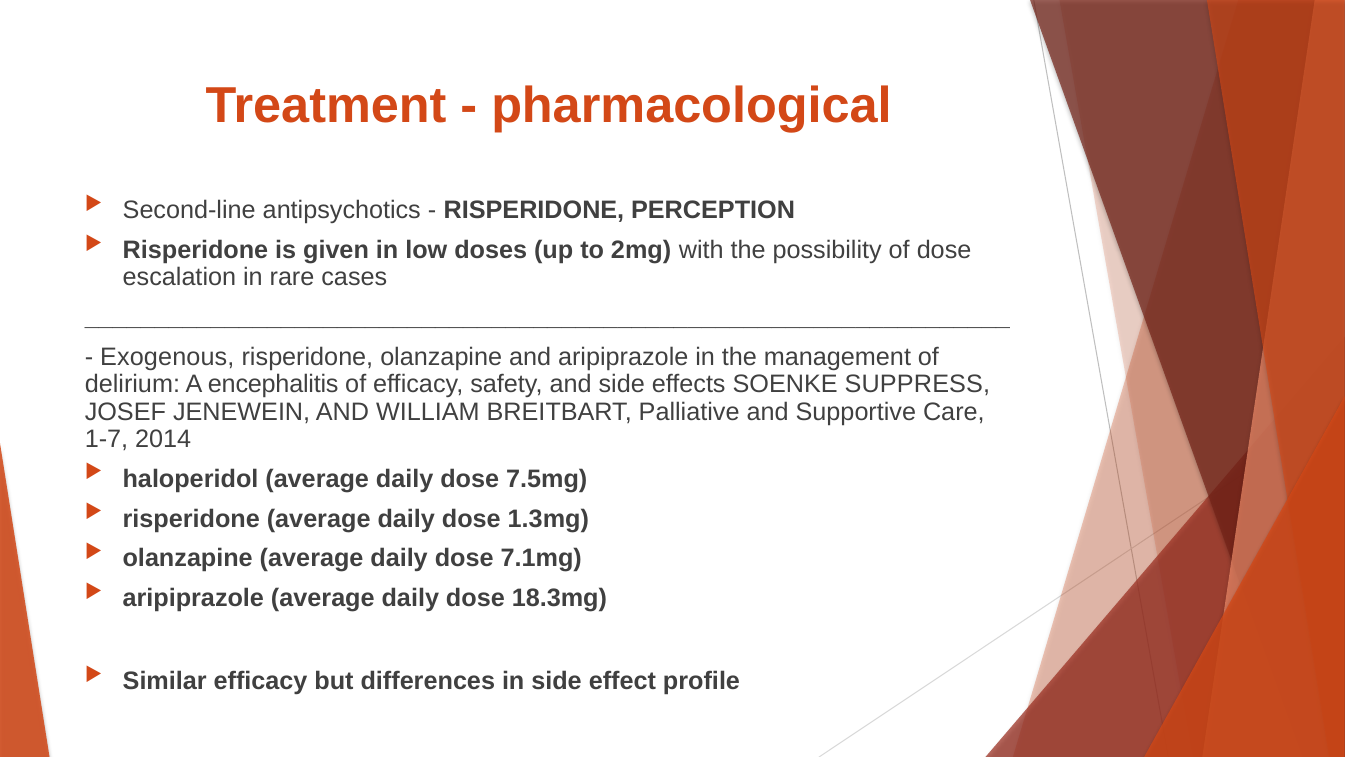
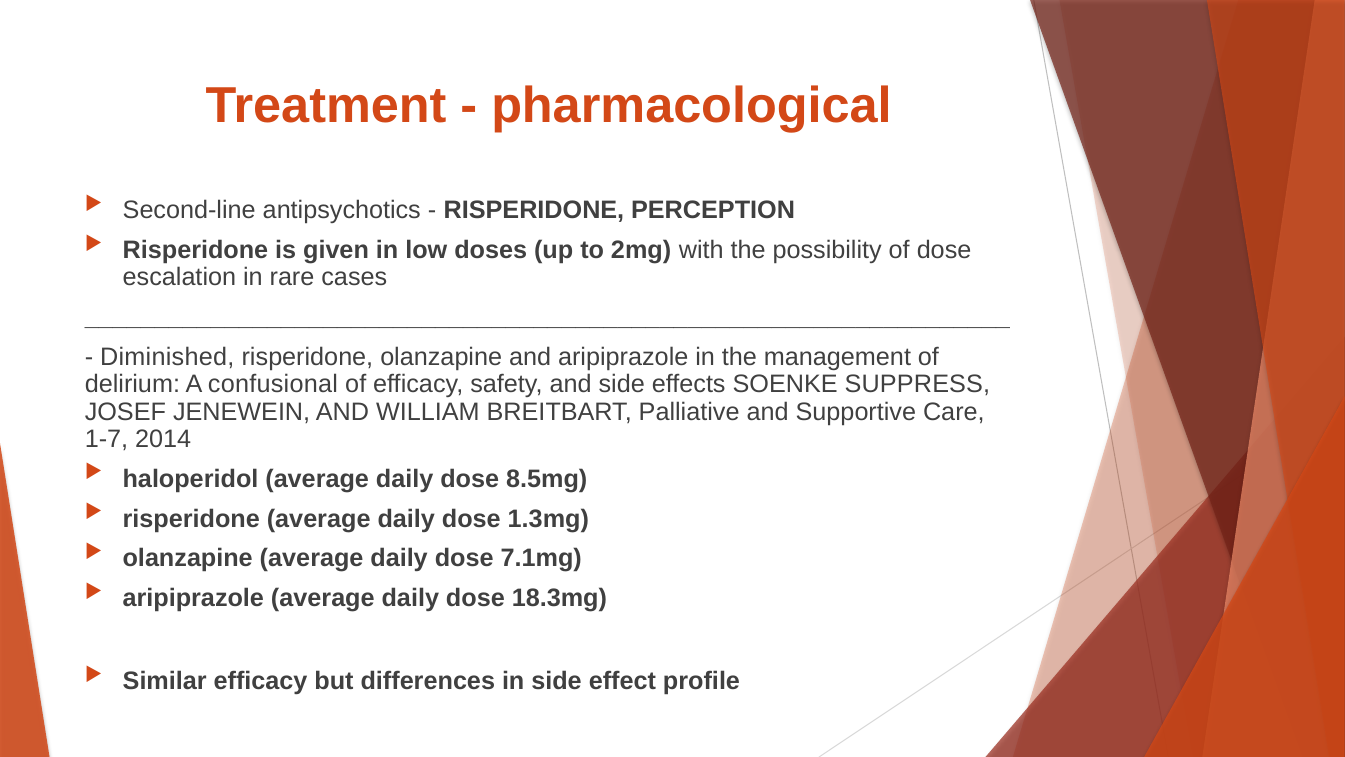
Exogenous: Exogenous -> Diminished (167, 357)
encephalitis: encephalitis -> confusional (273, 384)
7.5mg: 7.5mg -> 8.5mg (547, 479)
